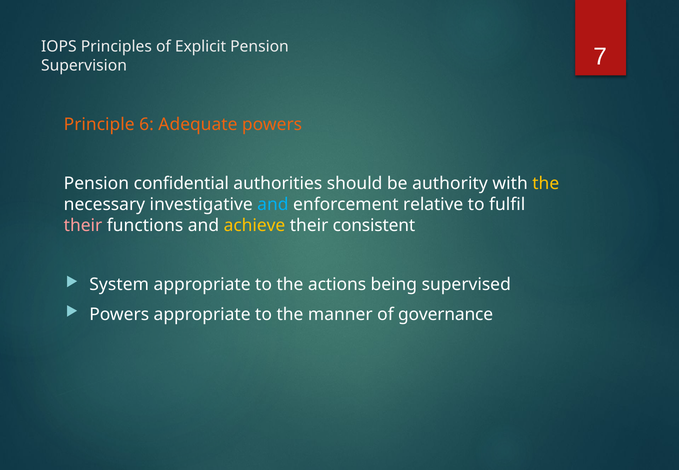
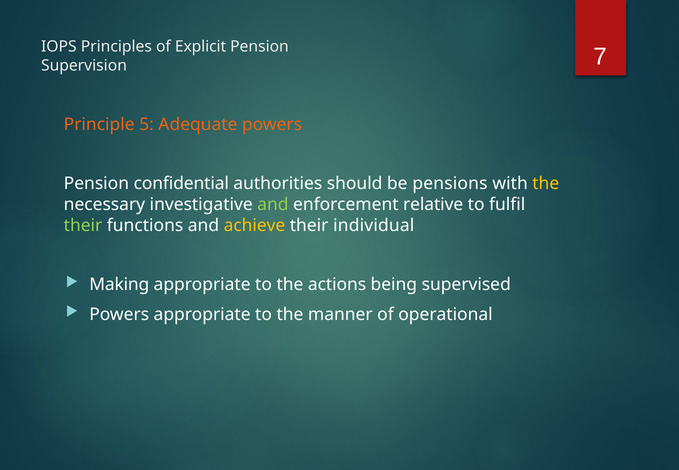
6: 6 -> 5 (146, 124)
authority: authority -> pensions (450, 184)
and colour: light blue -> light green (273, 205)
their colour: pink -> light green (83, 226)
consistent: consistent -> individual (374, 226)
System: System -> Making (119, 285)
governance: governance -> operational (445, 314)
